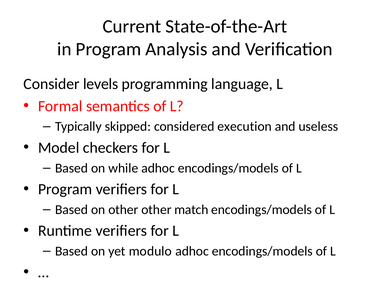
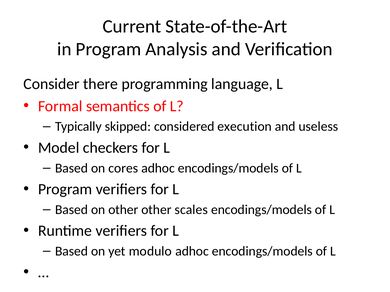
levels: levels -> there (101, 84)
while: while -> cores (123, 168)
match: match -> scales (191, 210)
